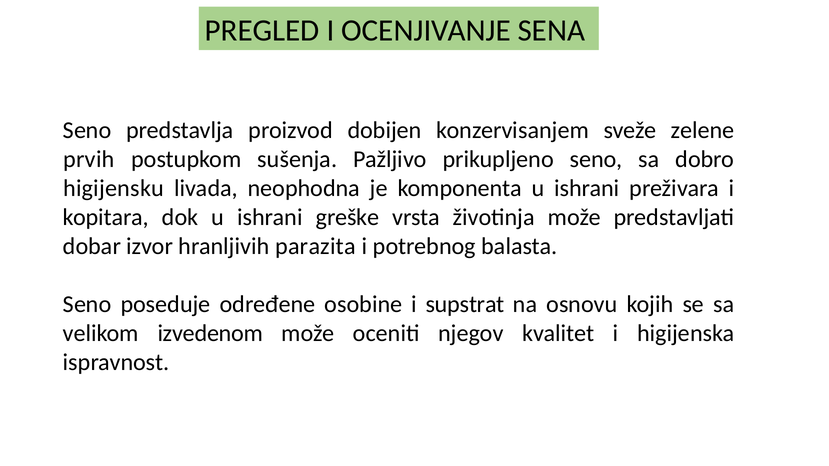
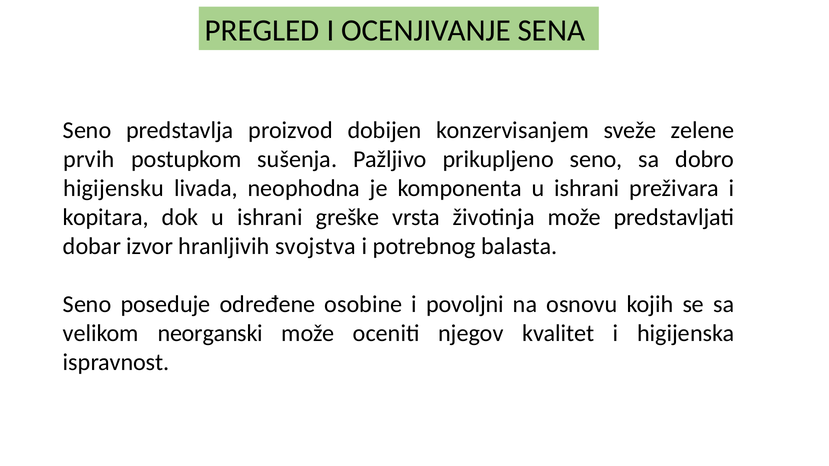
parazita: parazita -> svojstva (315, 247)
supstrat: supstrat -> povoljni (465, 305)
izvedenom: izvedenom -> neorganski (210, 334)
